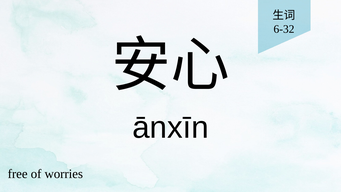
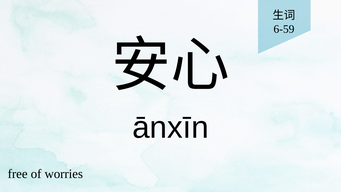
6-32: 6-32 -> 6-59 (284, 29)
